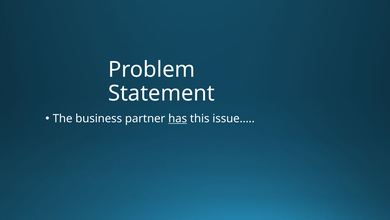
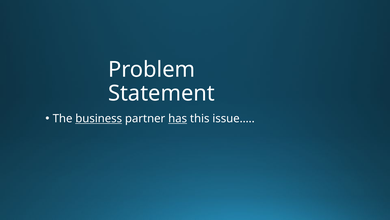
business underline: none -> present (99, 118)
